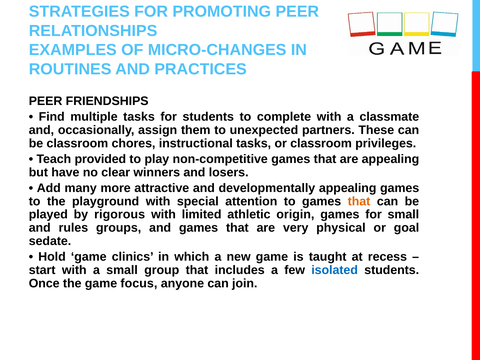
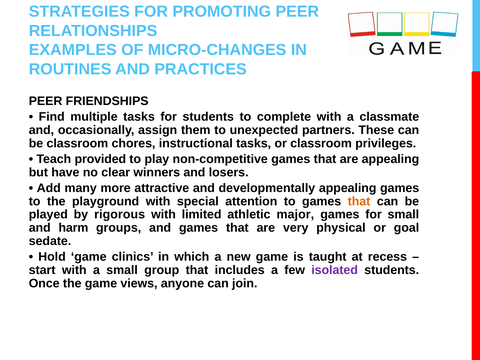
origin: origin -> major (295, 215)
rules: rules -> harm (73, 228)
isolated colour: blue -> purple (335, 270)
focus: focus -> views (139, 284)
